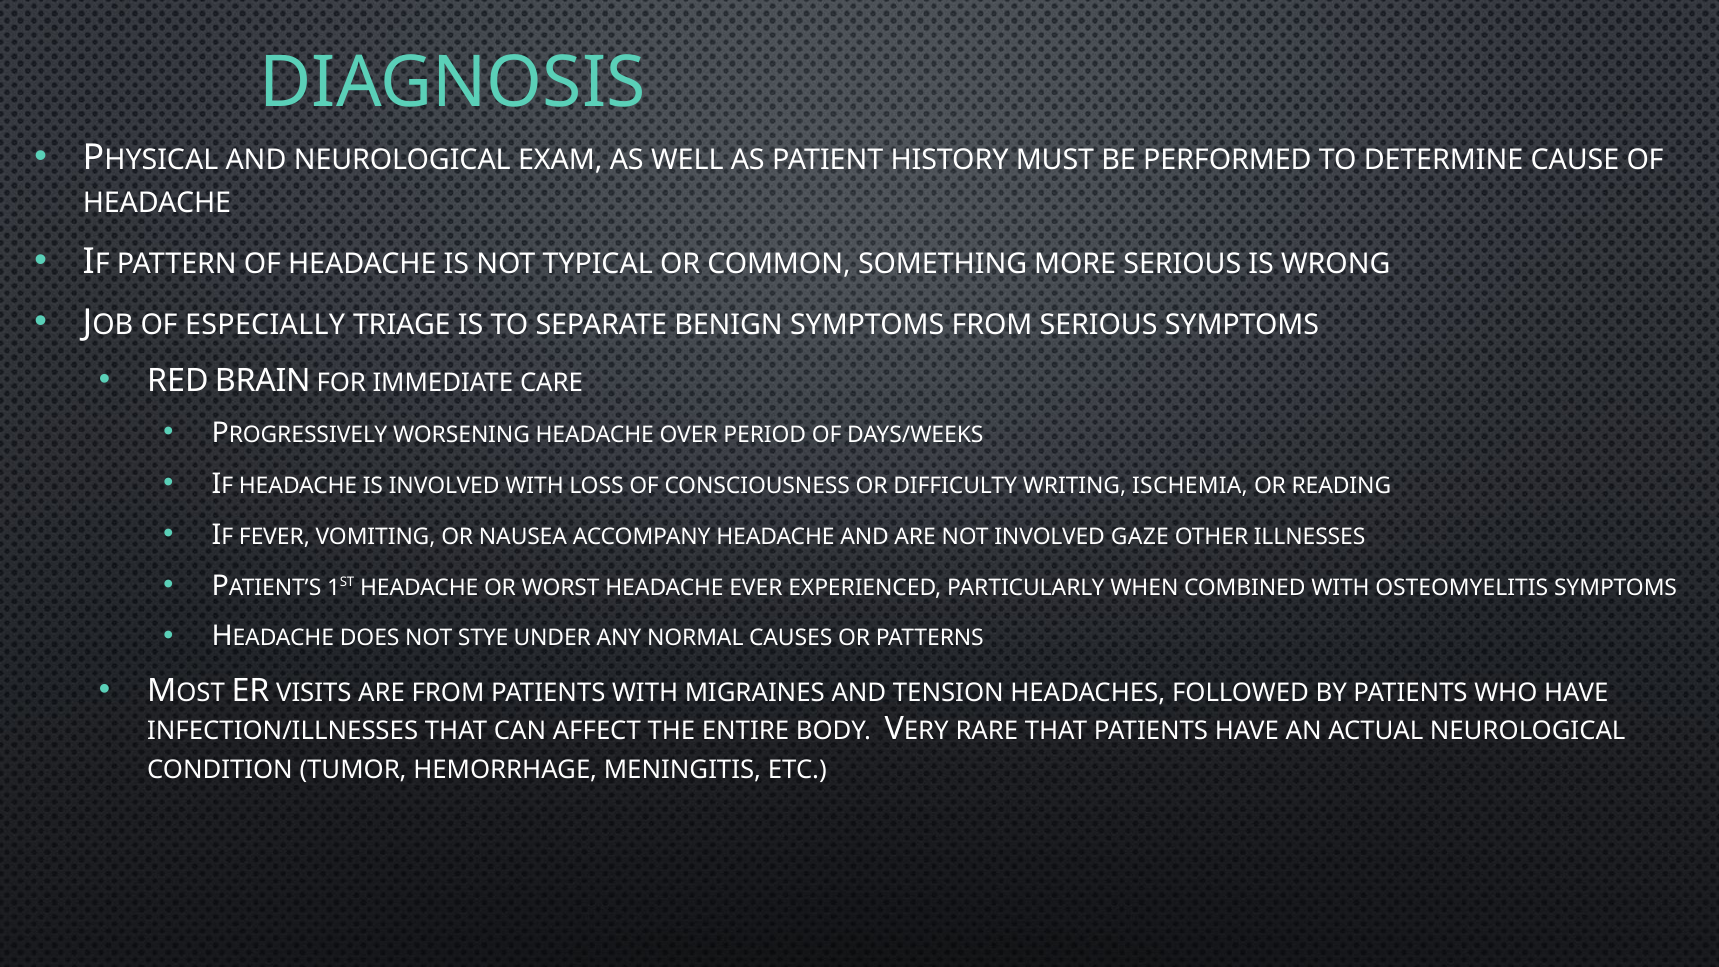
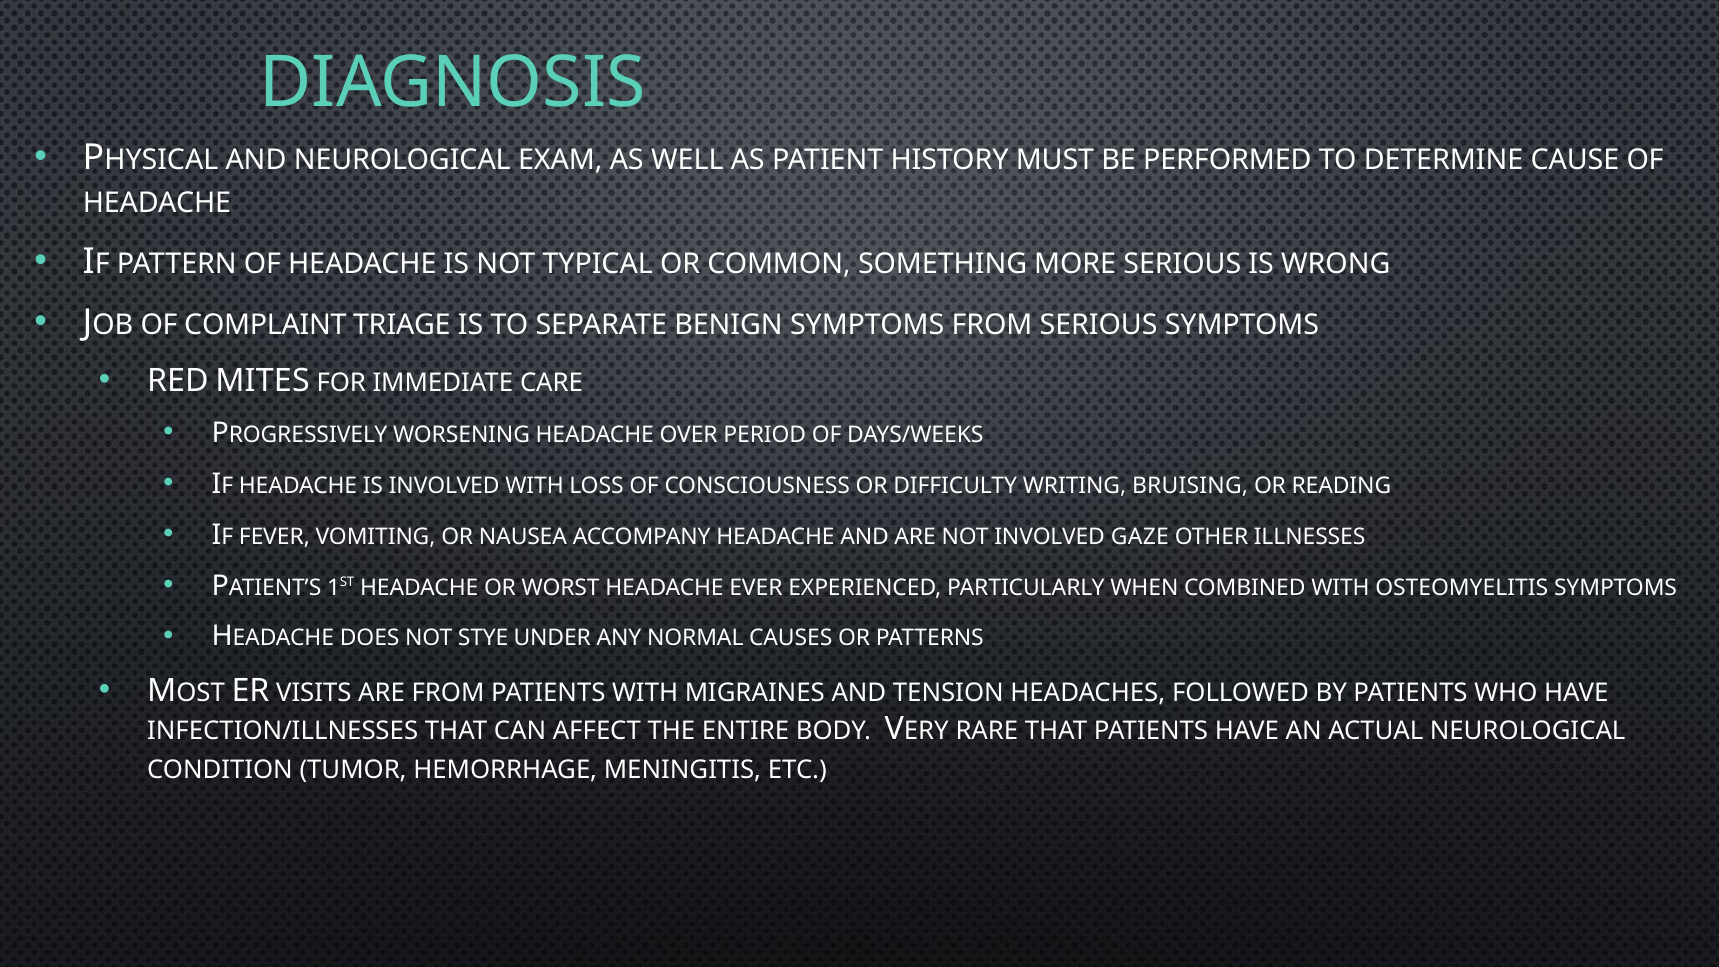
ESPECIALLY: ESPECIALLY -> COMPLAINT (265, 325)
BRAIN: BRAIN -> MITES (263, 380)
ISCHEMIA: ISCHEMIA -> BRUISING (1190, 486)
